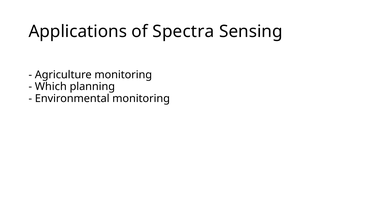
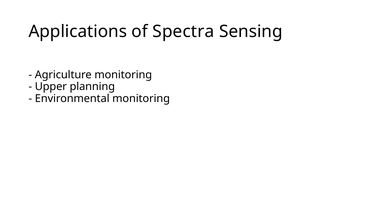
Which: Which -> Upper (51, 87)
